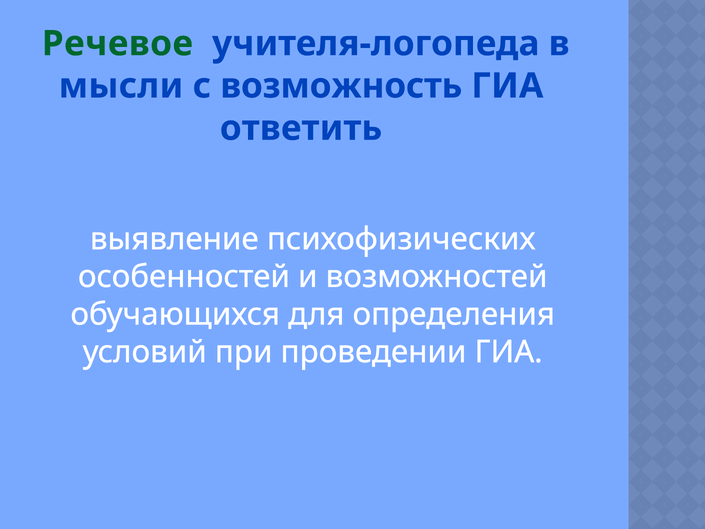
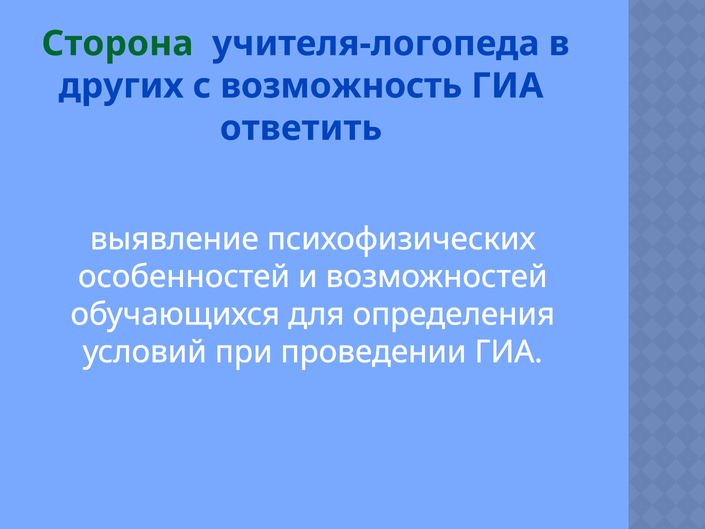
Речевое: Речевое -> Сторона (117, 44)
мысли: мысли -> других (121, 86)
